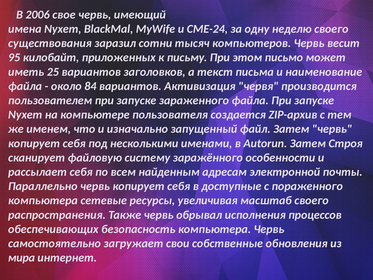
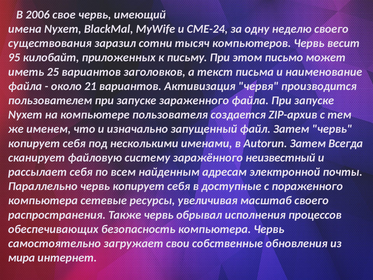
84: 84 -> 21 (90, 86)
Строя: Строя -> Всегда (346, 143)
особенности: особенности -> неизвестный (280, 157)
